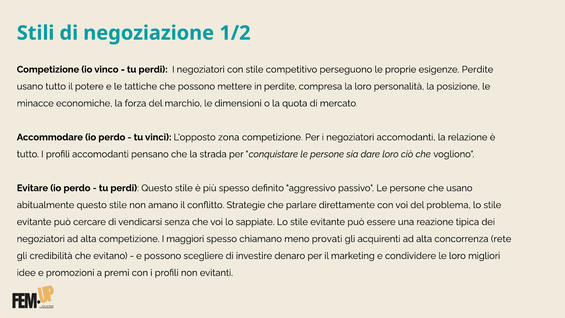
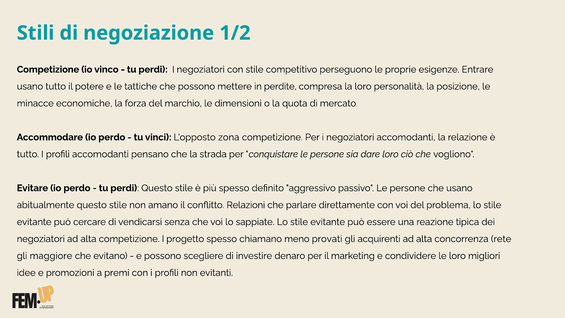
esigenze Perdite: Perdite -> Entrare (478, 69)
Strategie: Strategie -> Relazioni (246, 205)
maggiori: maggiori -> progetto (185, 239)
credibilità: credibilità -> maggiore (51, 256)
